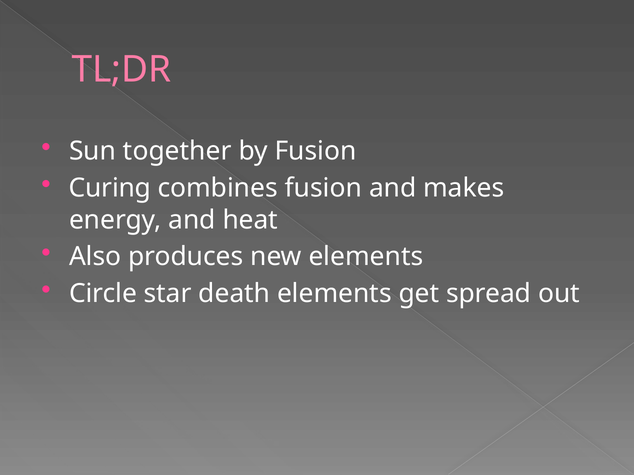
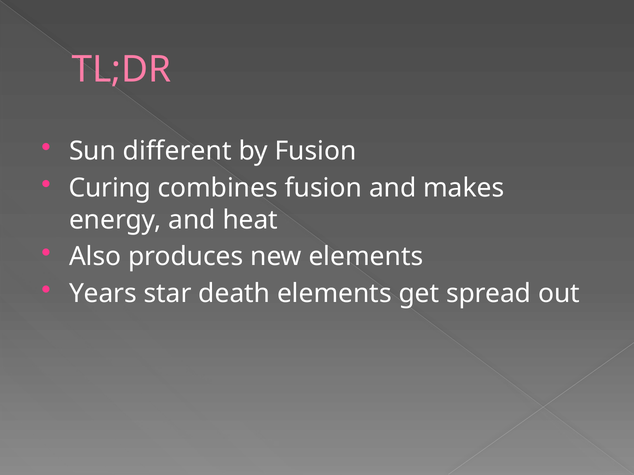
together: together -> different (177, 151)
Circle: Circle -> Years (103, 294)
